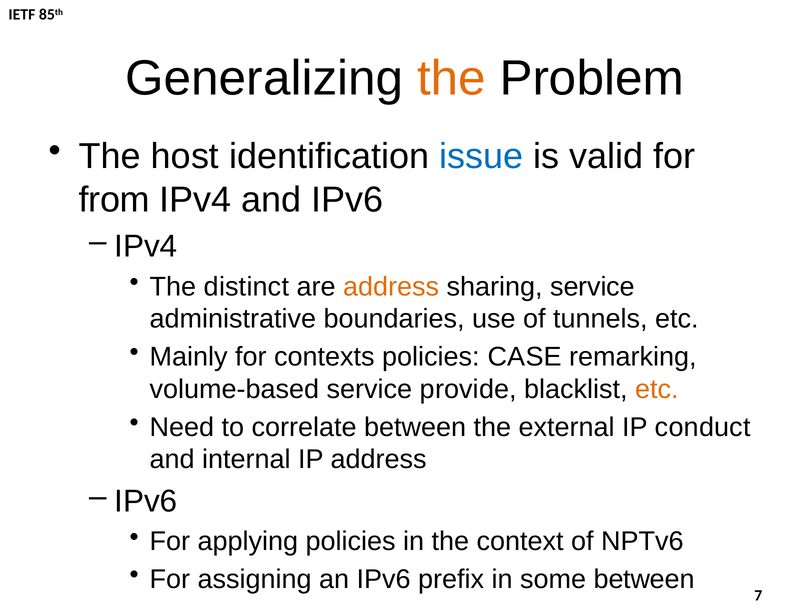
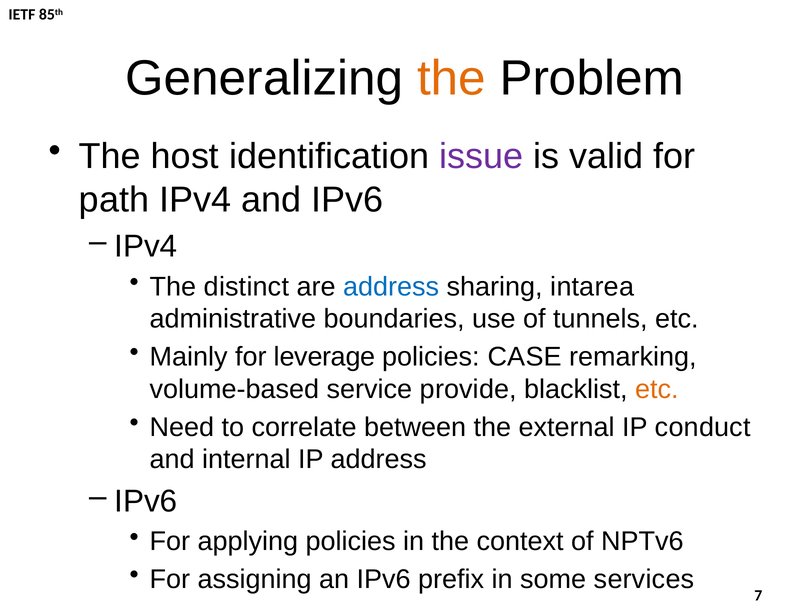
issue colour: blue -> purple (481, 156)
from: from -> path (114, 200)
address colour: orange -> blue (391, 286)
sharing service: service -> intarea (592, 286)
contexts: contexts -> leverage (325, 357)
some between: between -> services (644, 579)
